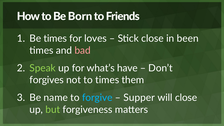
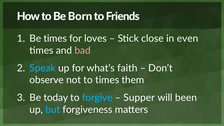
been: been -> even (188, 38)
Speak colour: light green -> light blue (43, 68)
have: have -> faith (127, 68)
forgives: forgives -> observe (47, 80)
name: name -> today (56, 98)
will close: close -> been (186, 98)
but colour: light green -> light blue (53, 110)
